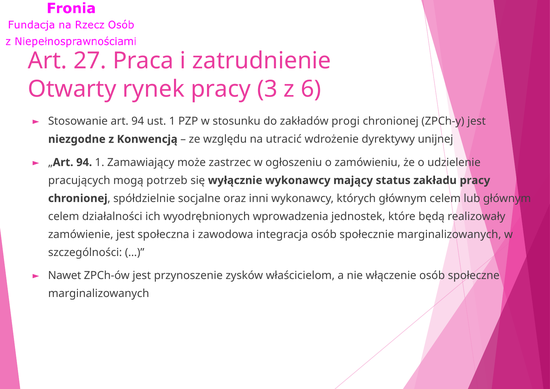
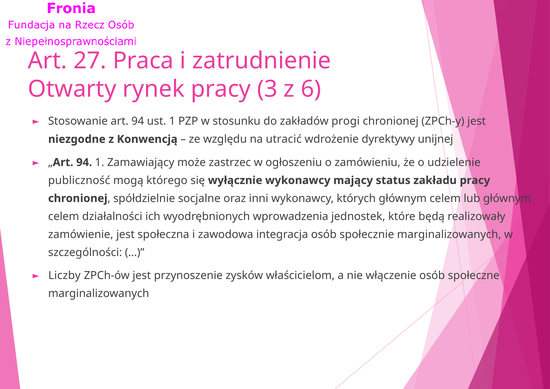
pracujących: pracujących -> publiczność (79, 180)
potrzeb: potrzeb -> którego (167, 180)
Nawet: Nawet -> Liczby (64, 275)
